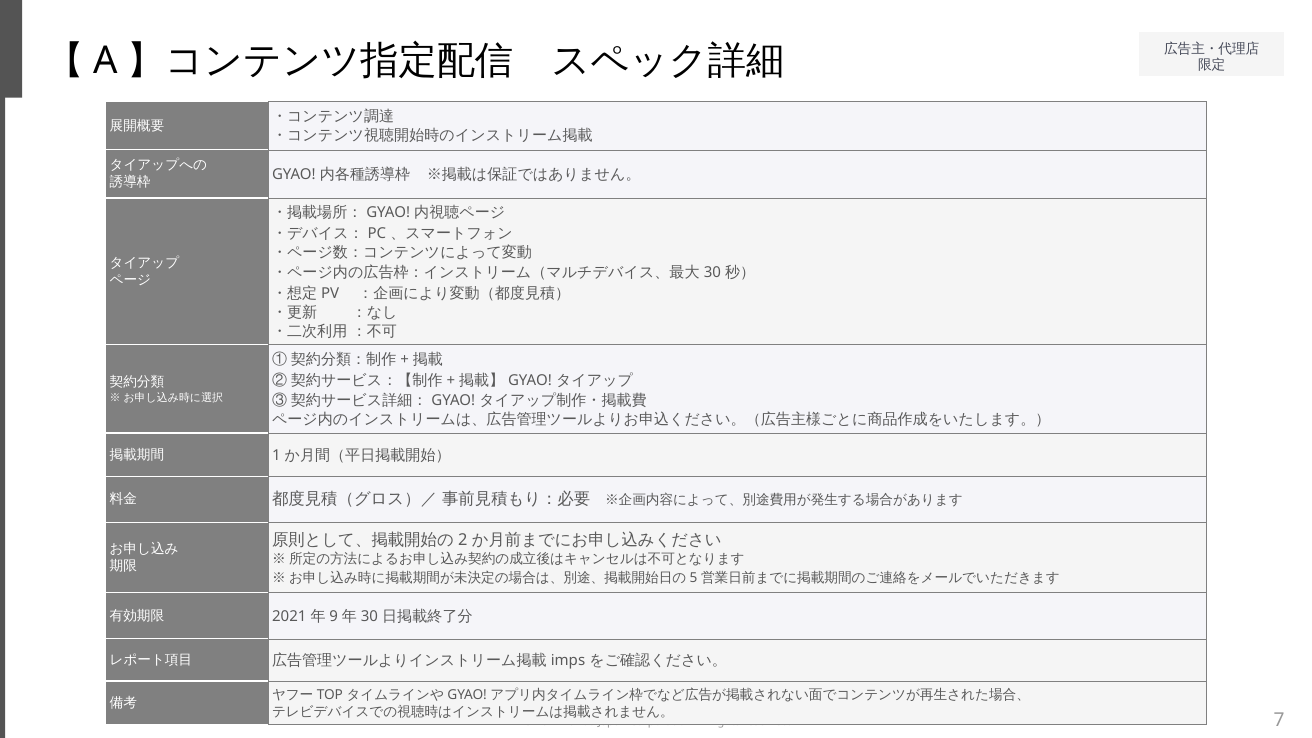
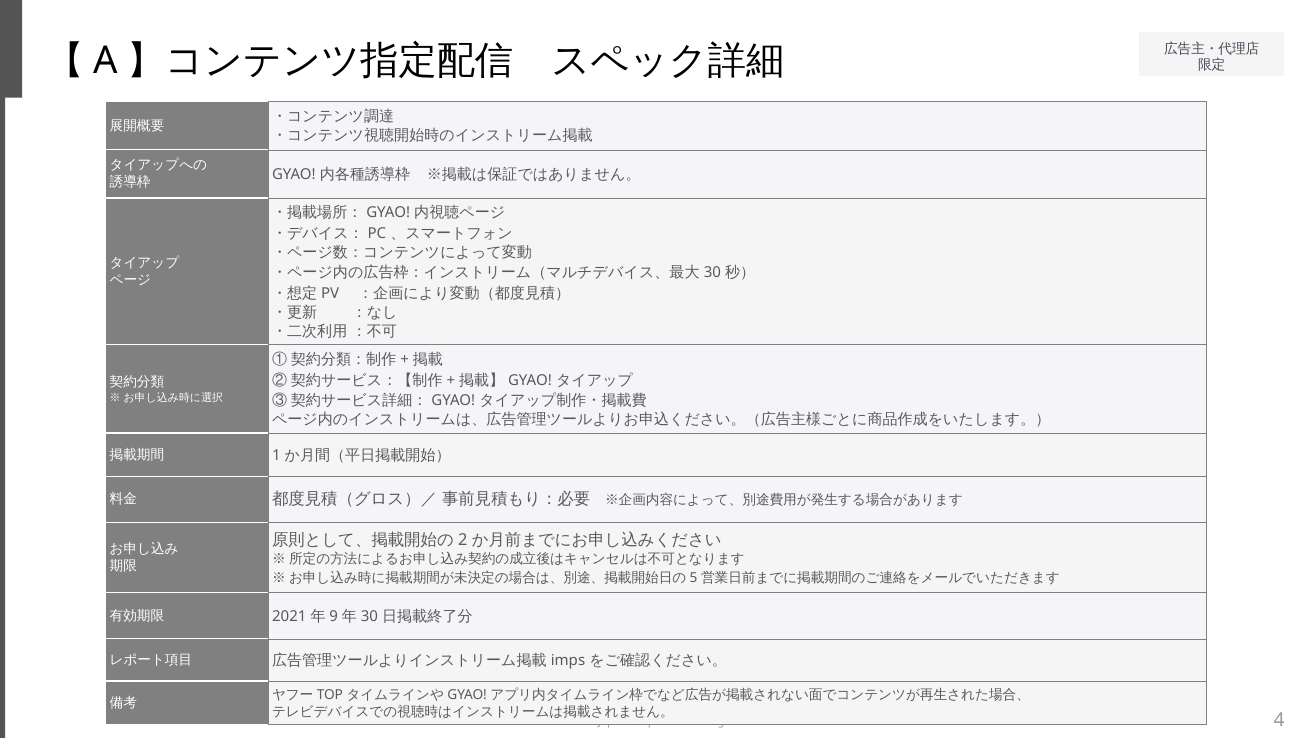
7: 7 -> 4 (1279, 720)
